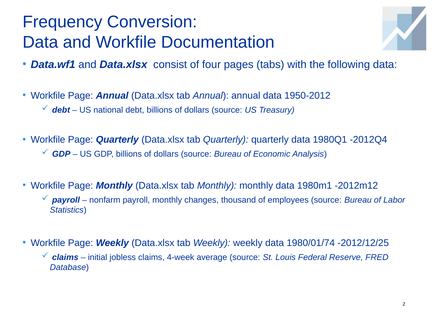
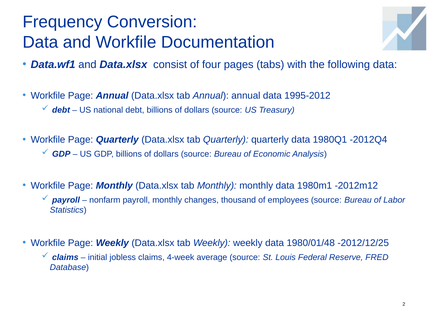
1950-2012: 1950-2012 -> 1995-2012 (307, 96)
1980/01/74: 1980/01/74 -> 1980/01/48 (311, 243)
